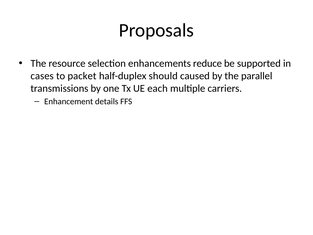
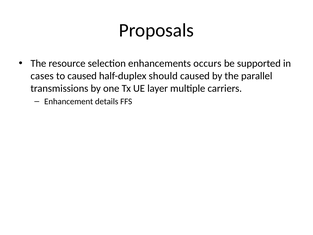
reduce: reduce -> occurs (207, 63)
to packet: packet -> caused (82, 76)
each: each -> layer (158, 88)
